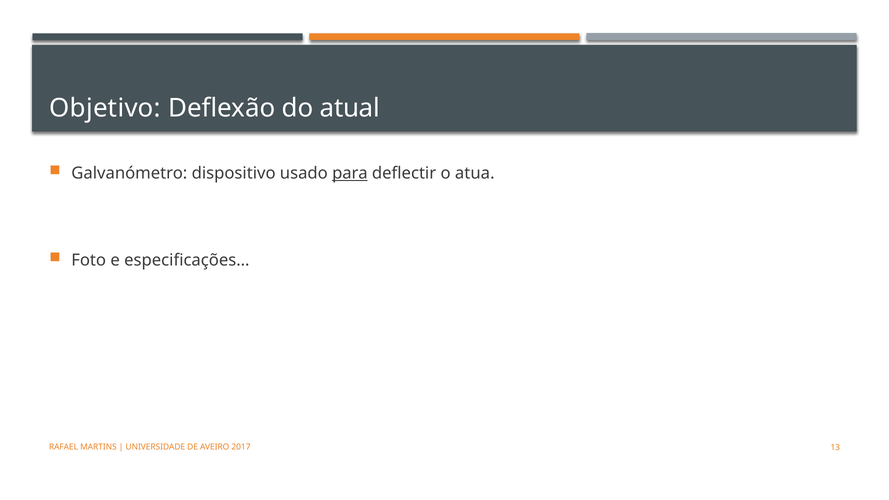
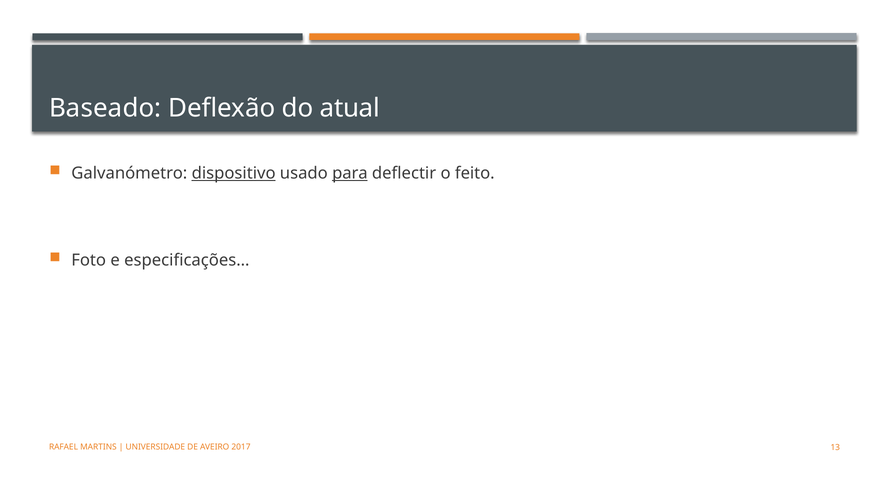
Objetivo: Objetivo -> Baseado (105, 108)
dispositivo underline: none -> present (234, 173)
atua: atua -> feito (475, 173)
